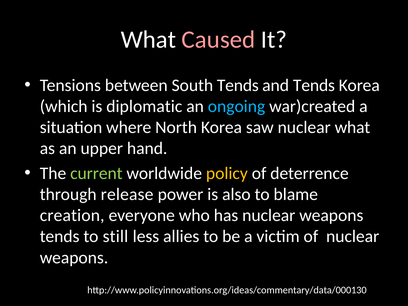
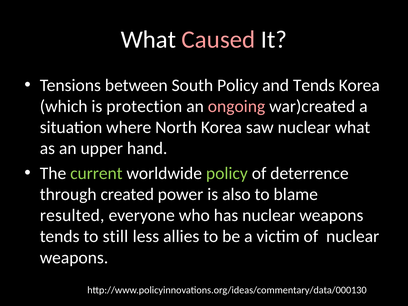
South Tends: Tends -> Policy (238, 85)
diplomatic: diplomatic -> protection (144, 106)
ongoing colour: light blue -> pink (237, 106)
policy colour: yellow -> light green (227, 173)
release: release -> created (127, 194)
creation: creation -> resulted (72, 215)
